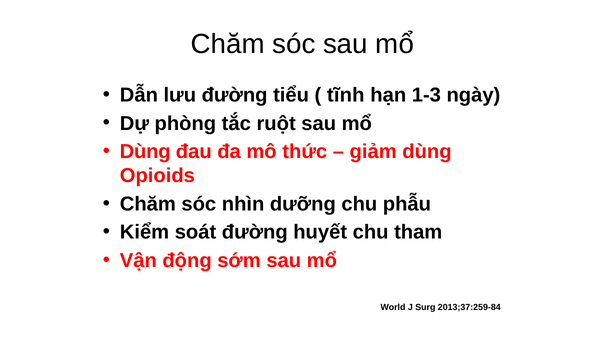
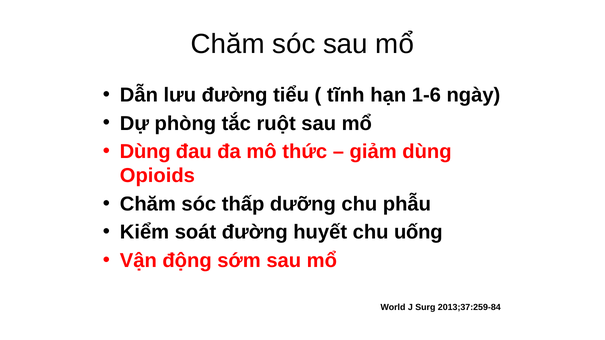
1-3: 1-3 -> 1-6 (426, 95)
nhìn: nhìn -> thấp (243, 204)
tham: tham -> uống (418, 232)
